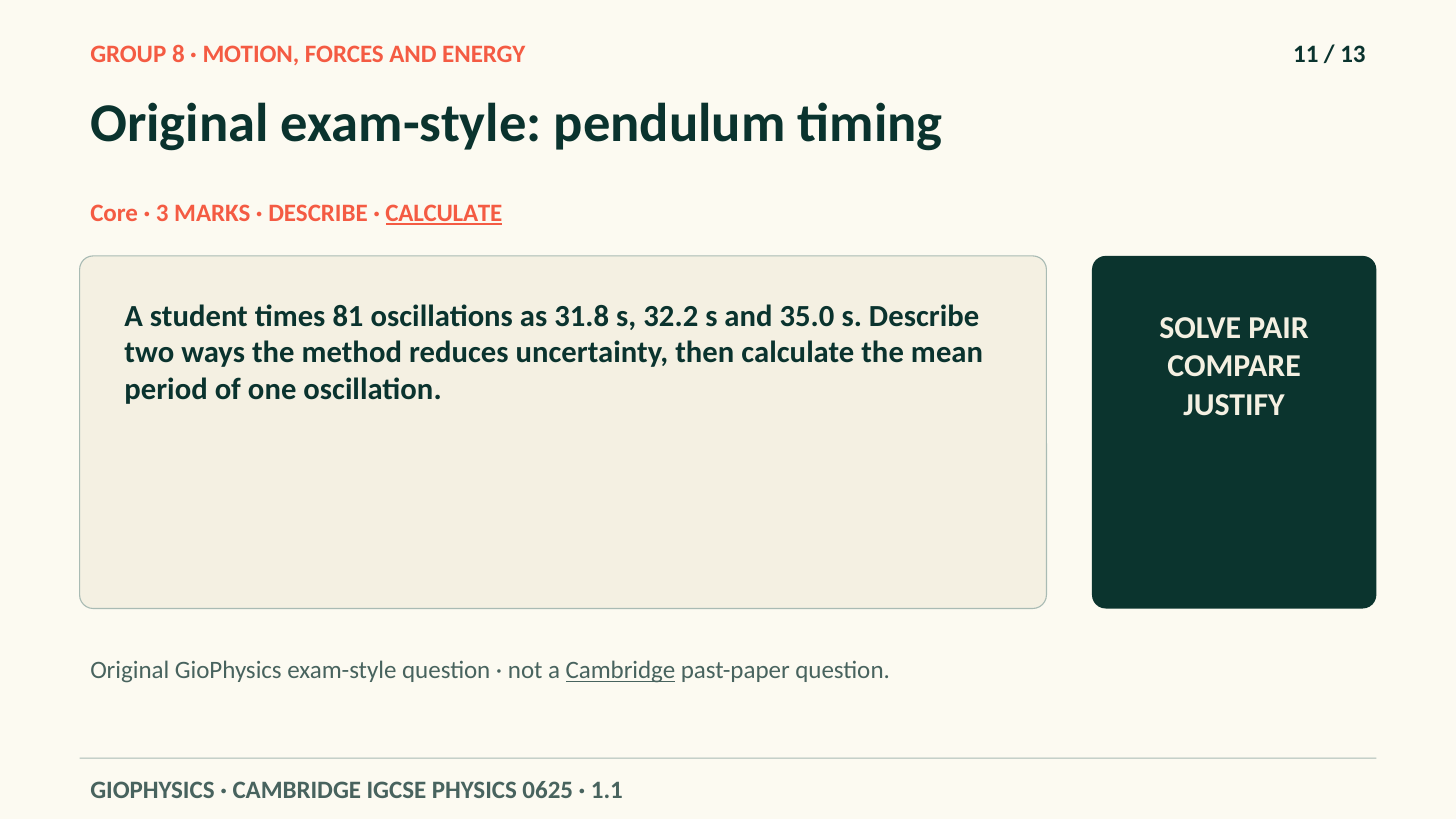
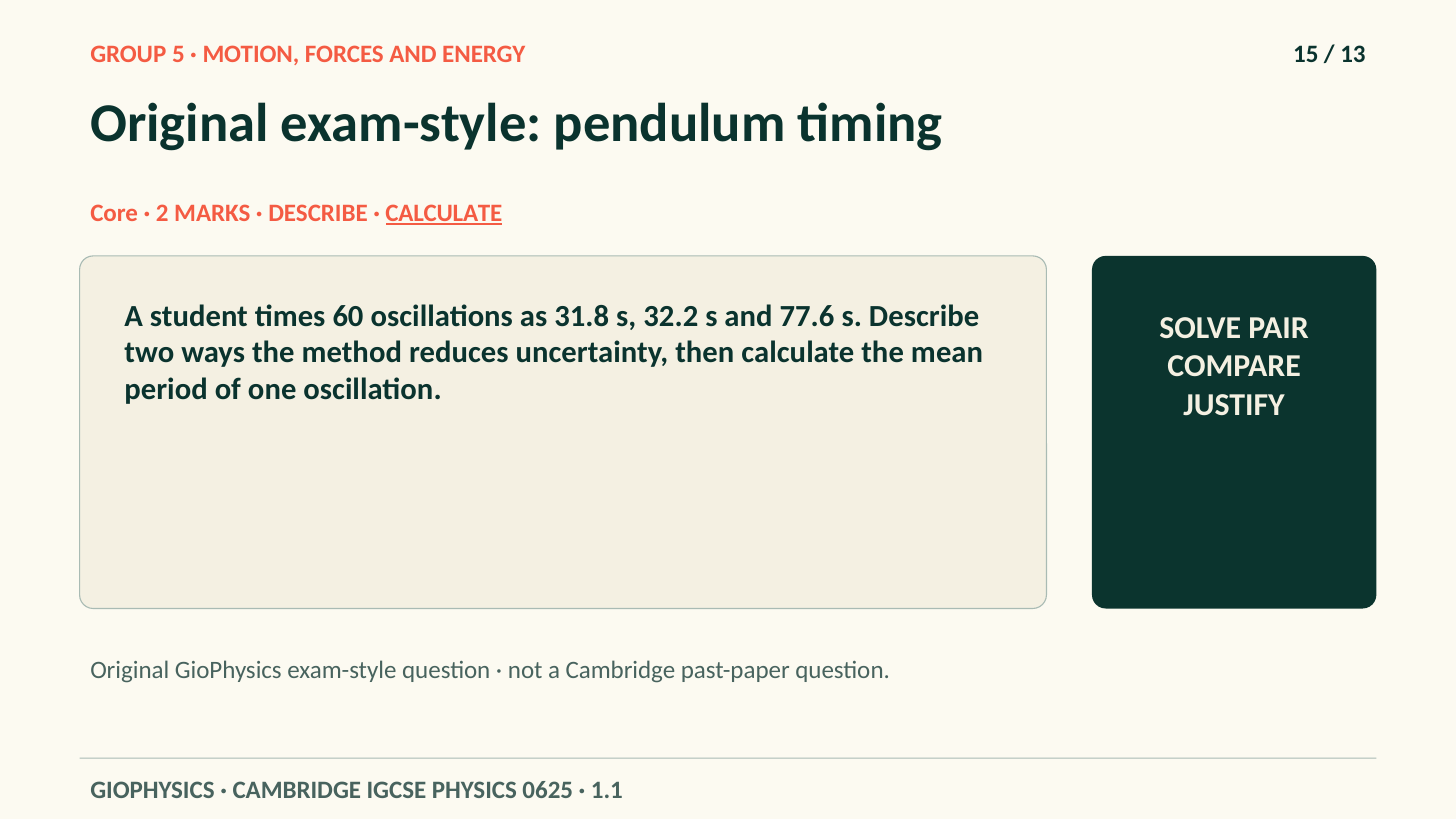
8: 8 -> 5 (178, 54)
11: 11 -> 15 (1306, 54)
3: 3 -> 2 (162, 213)
81: 81 -> 60 (348, 316)
35.0: 35.0 -> 77.6 (807, 316)
Cambridge underline: present -> none (620, 670)
